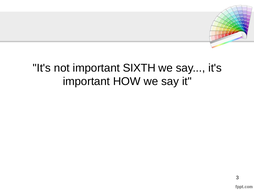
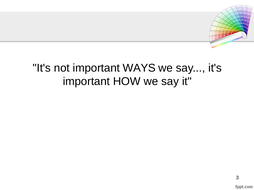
SIXTH: SIXTH -> WAYS (139, 68)
